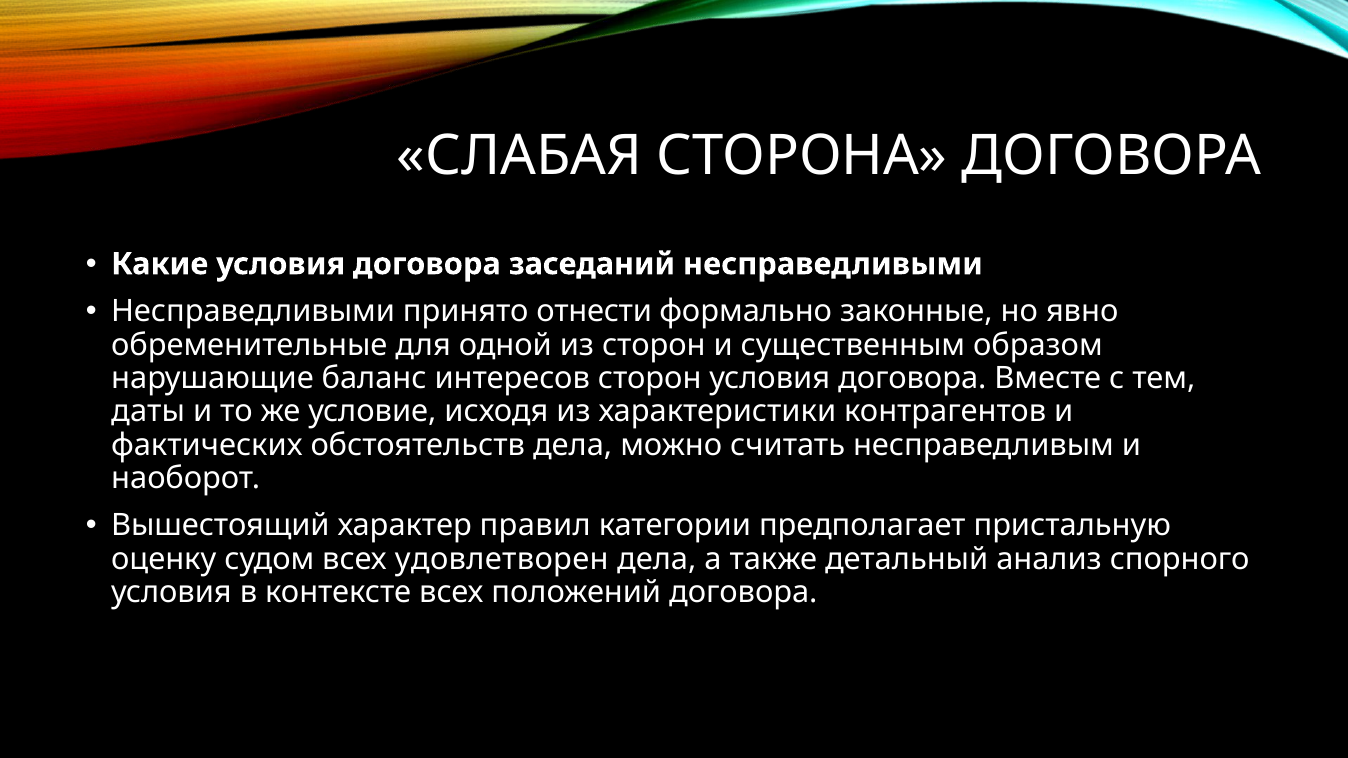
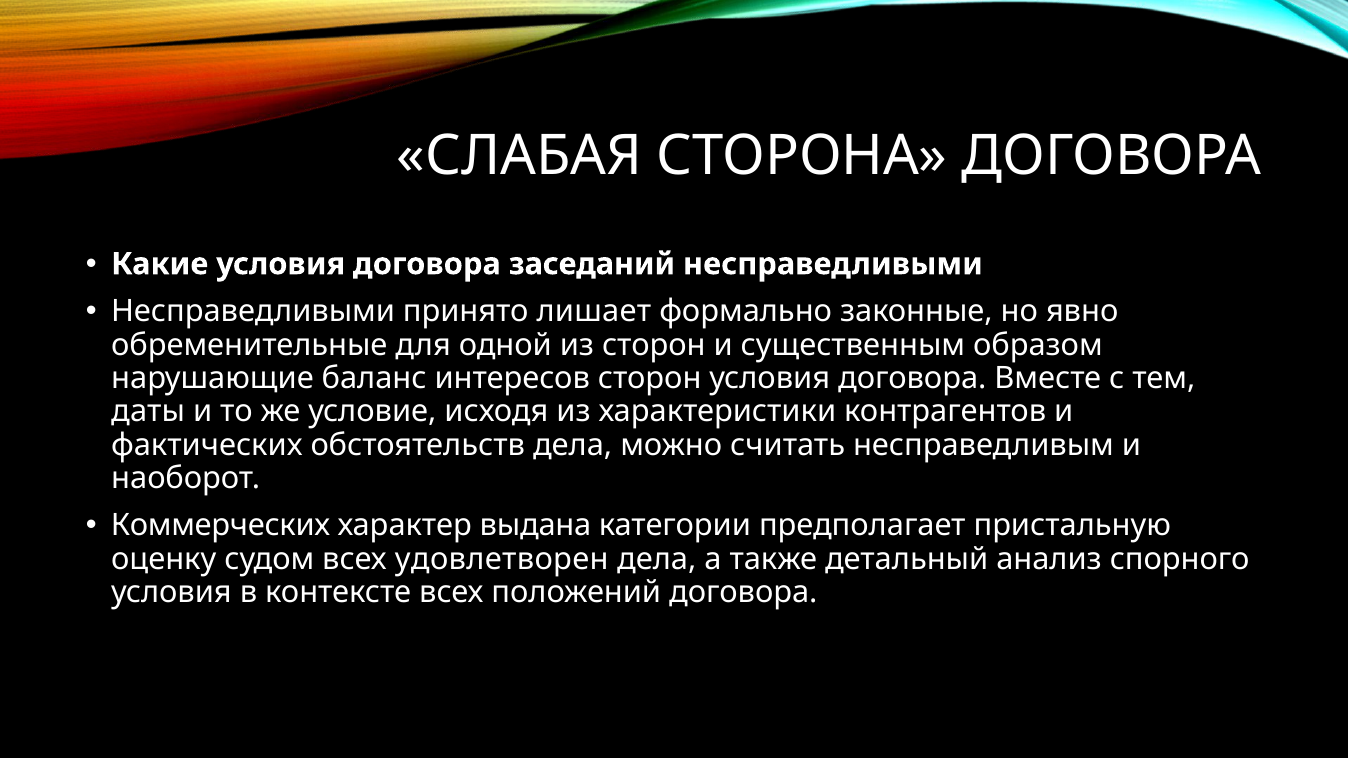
отнести: отнести -> лишает (594, 312)
Вышестоящий: Вышестоящий -> Коммерческих (221, 526)
правил: правил -> выдана (535, 526)
